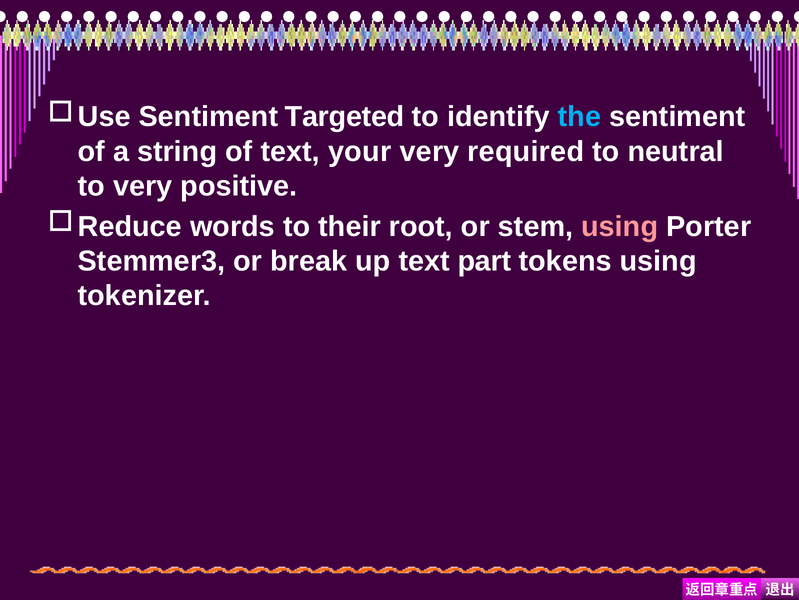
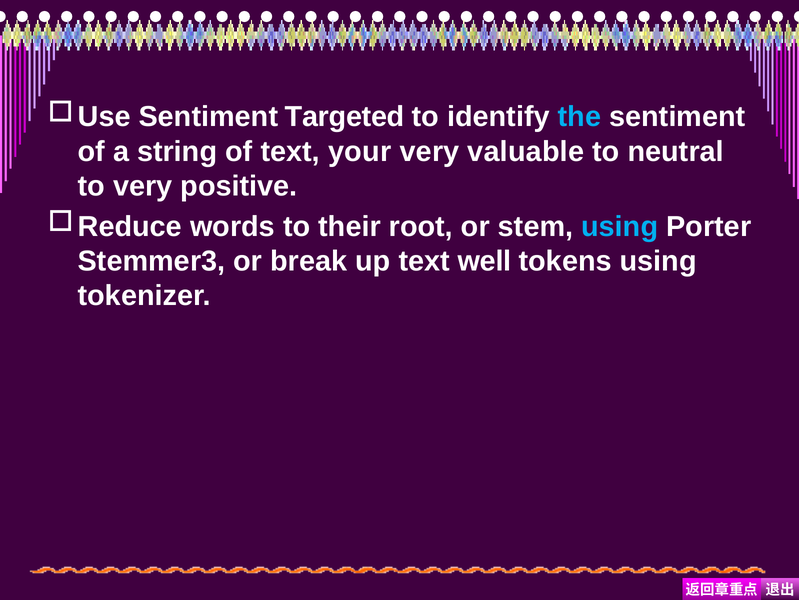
required: required -> valuable (526, 151)
using colour: pink -> light blue (620, 226)
part: part -> well (484, 261)
